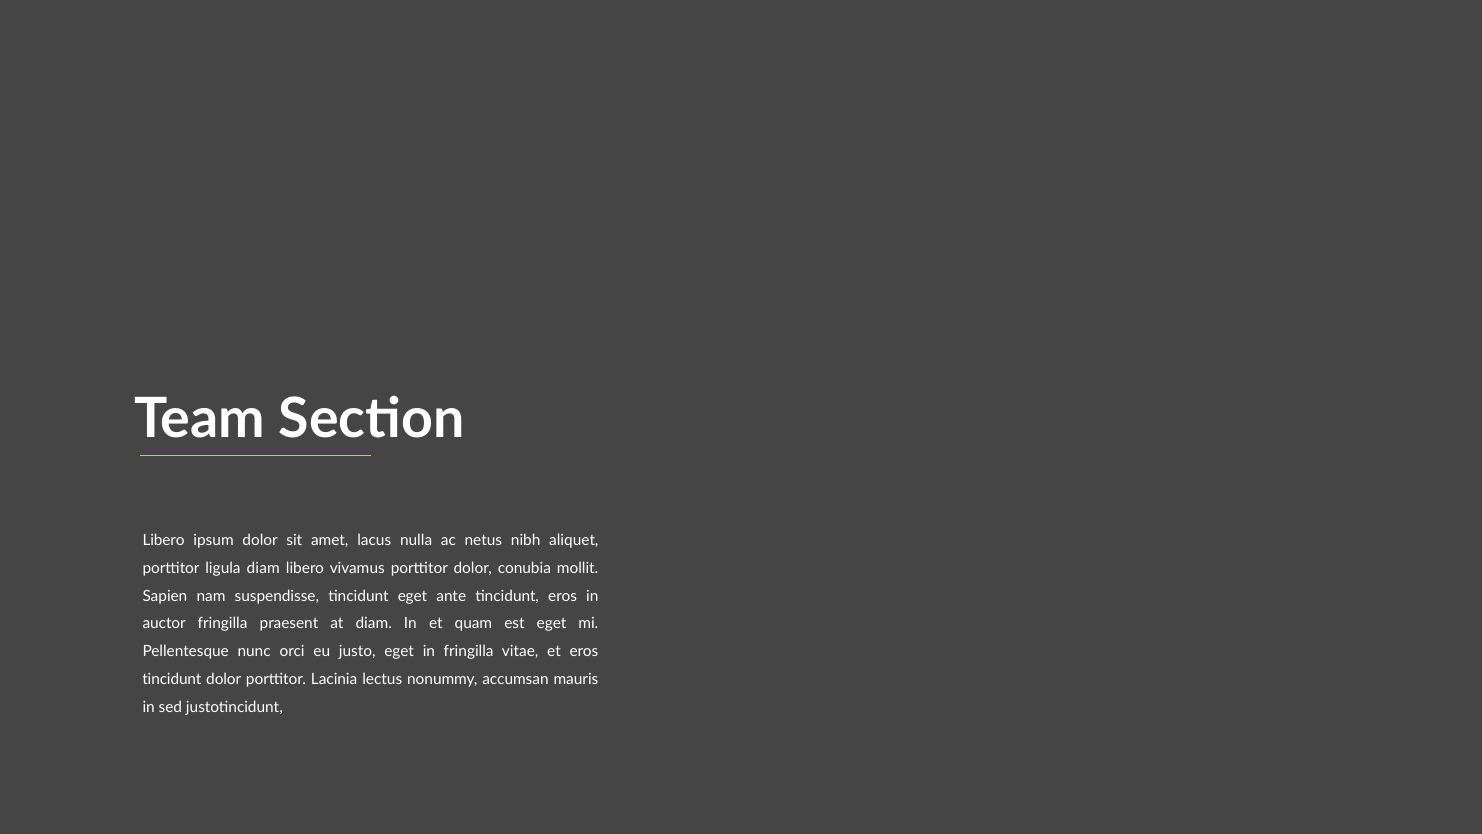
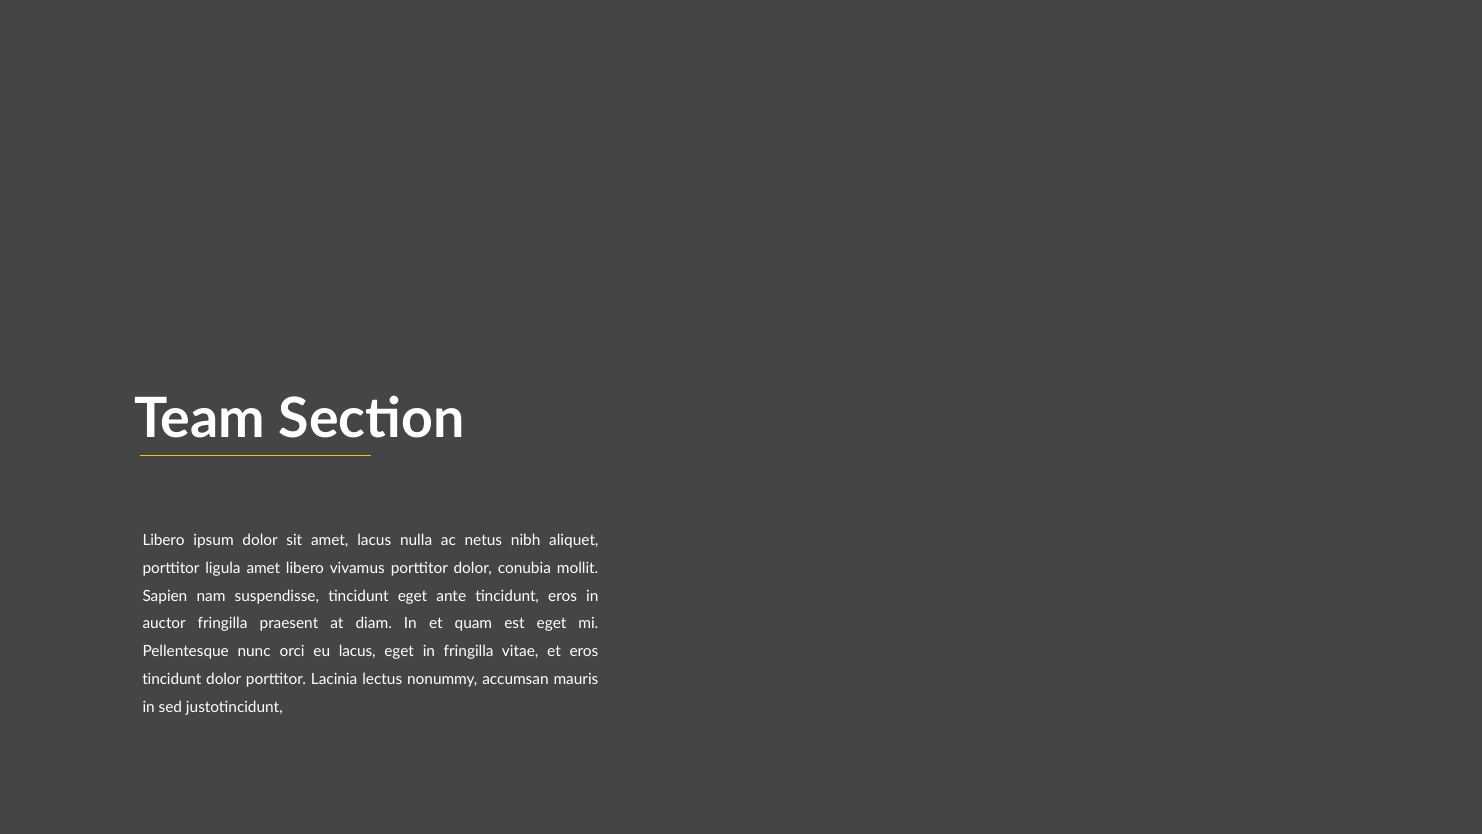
ligula diam: diam -> amet (263, 568)
eu justo: justo -> lacus (357, 651)
